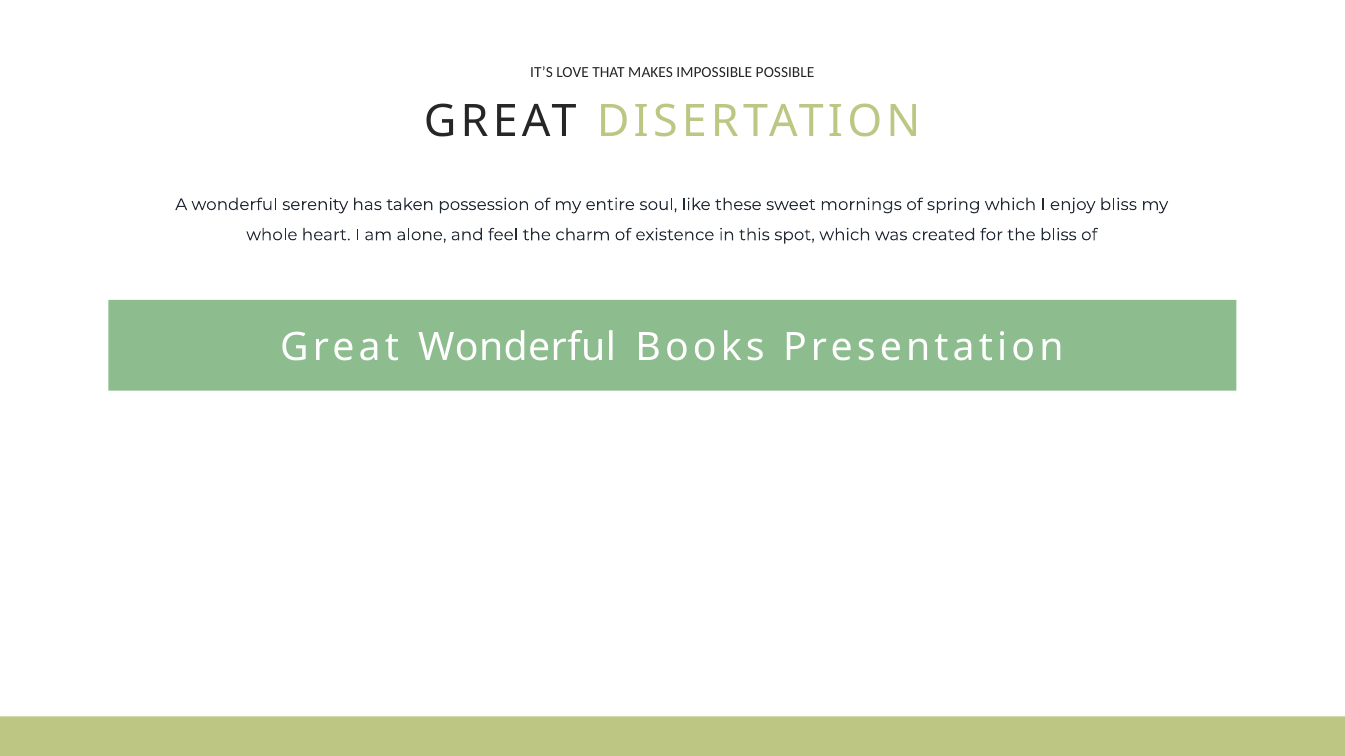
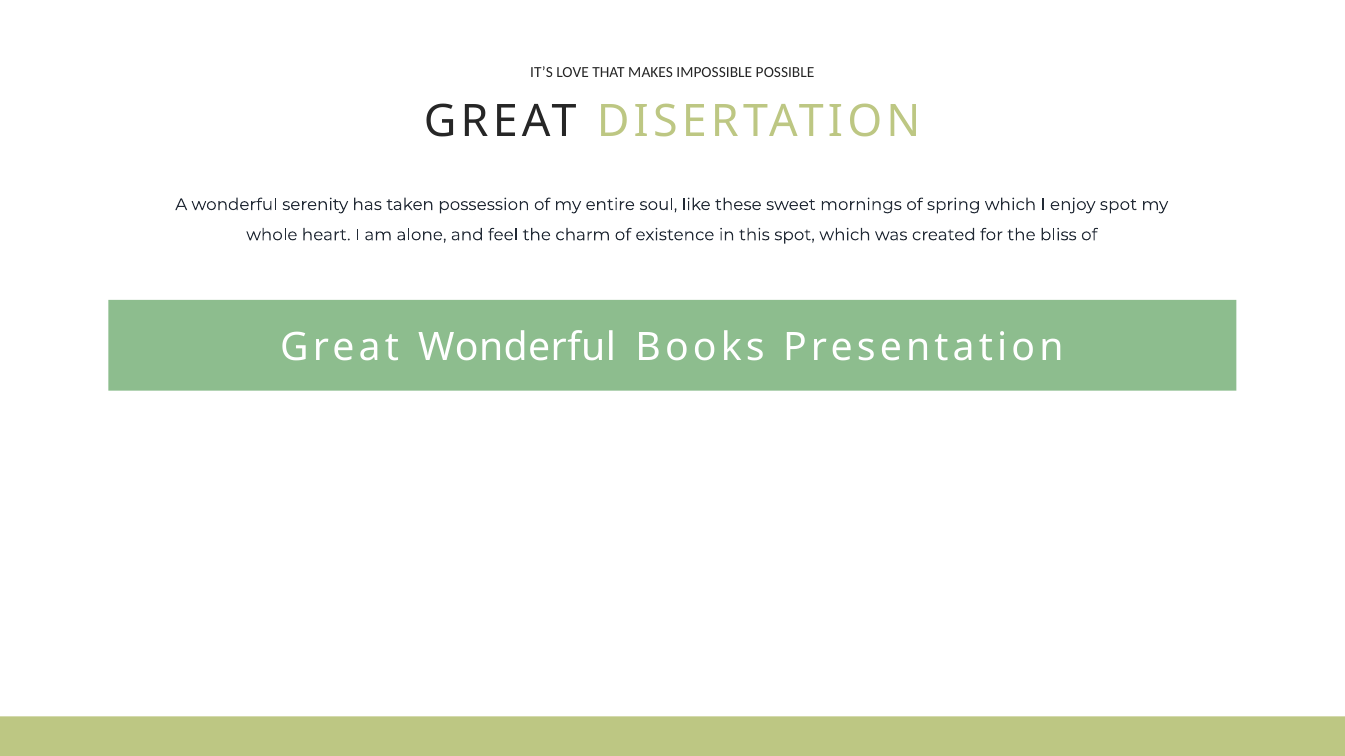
enjoy bliss: bliss -> spot (1118, 205)
